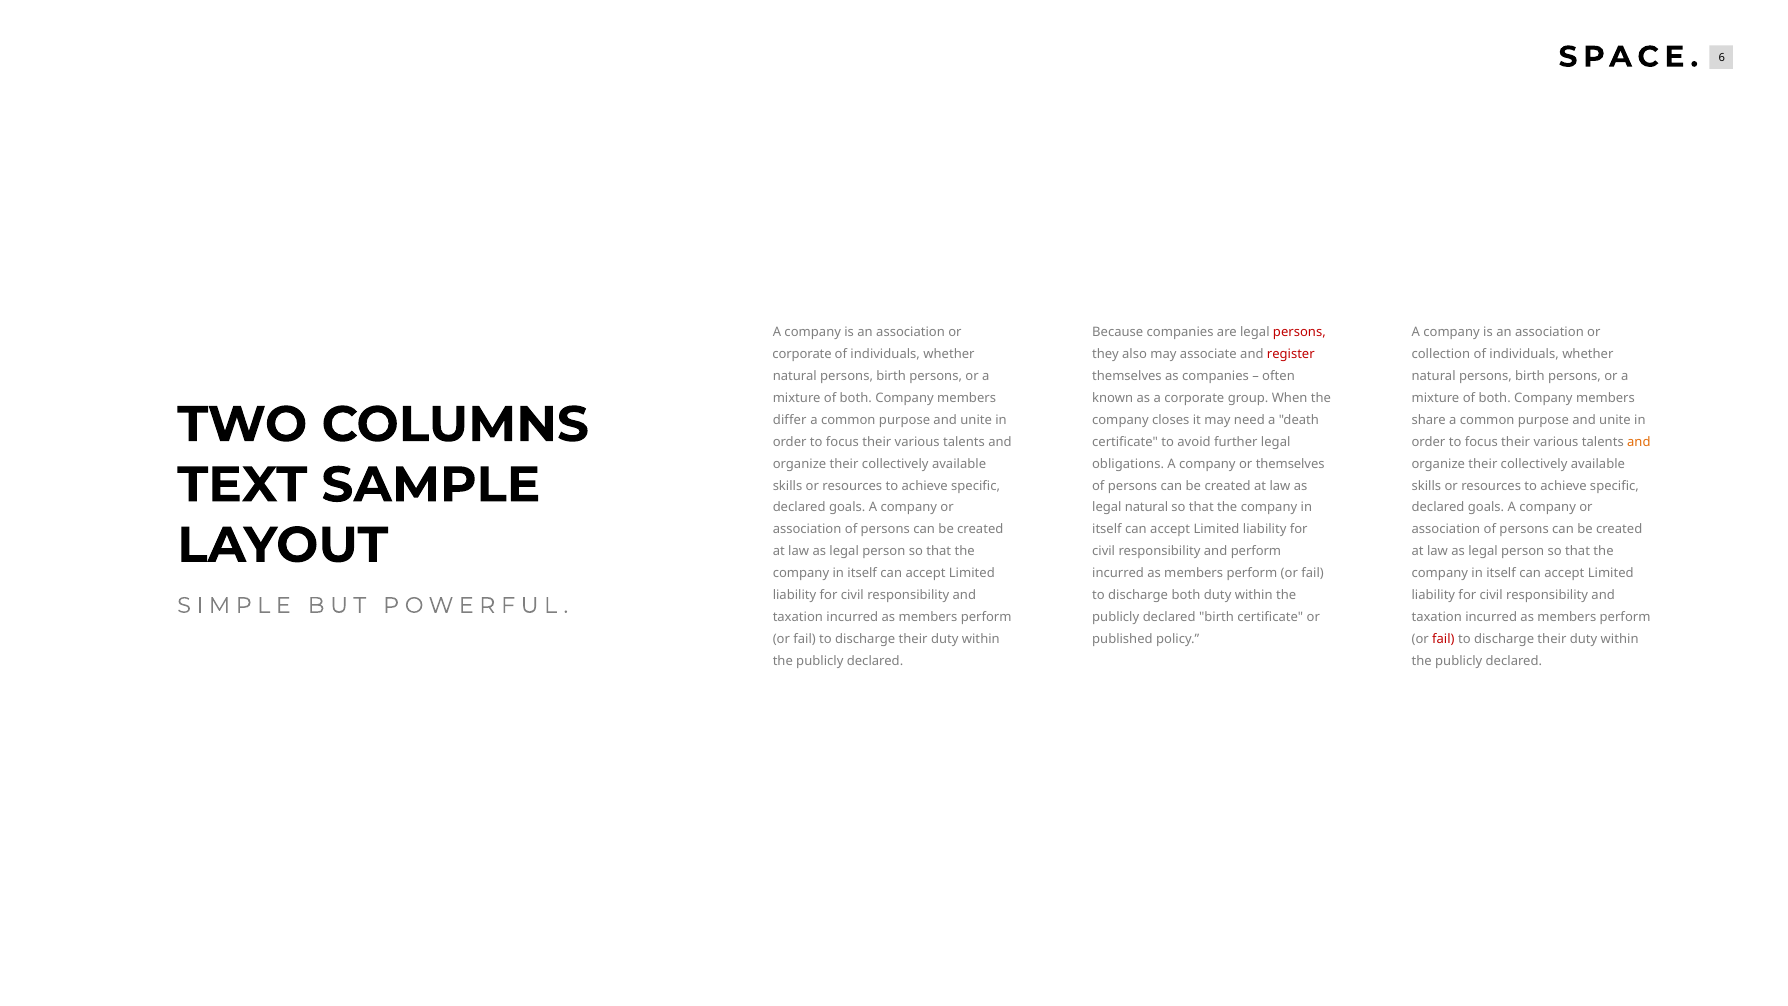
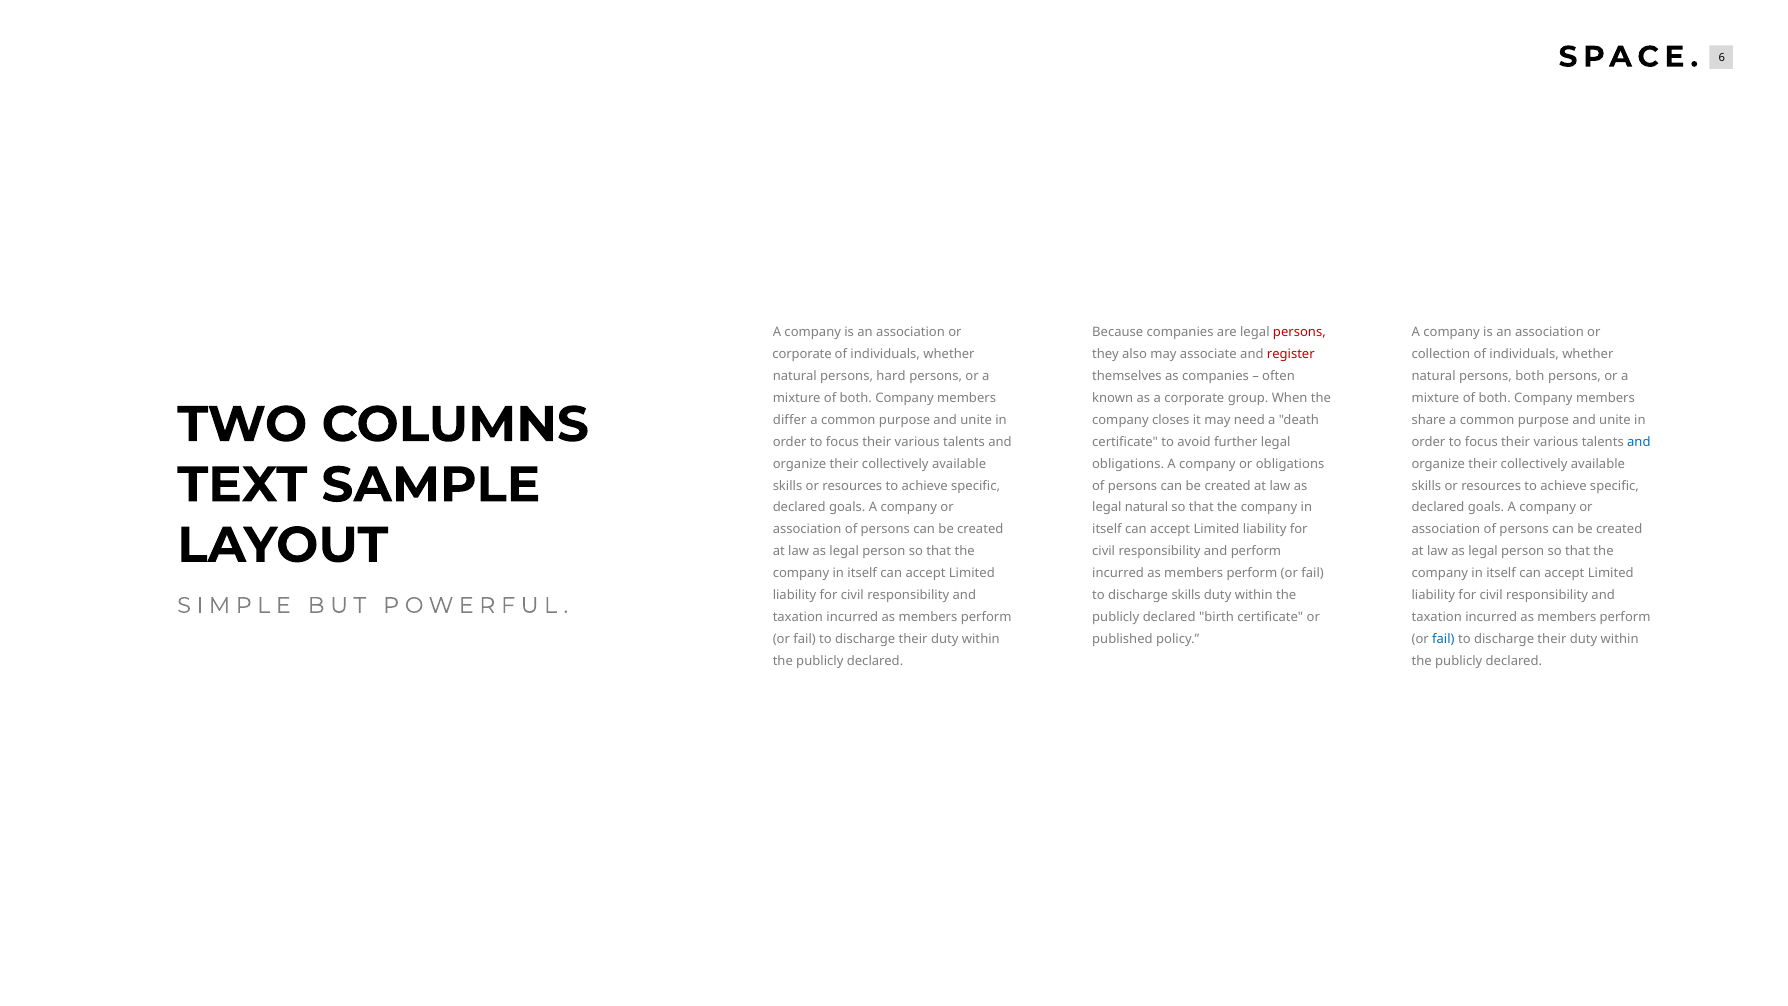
birth: birth -> hard (891, 376)
birth: birth -> both (1530, 376)
and colour: orange -> blue (1639, 442)
or themselves: themselves -> obligations (1290, 464)
discharge both: both -> skills (1186, 595)
fail colour: red -> blue (1443, 639)
